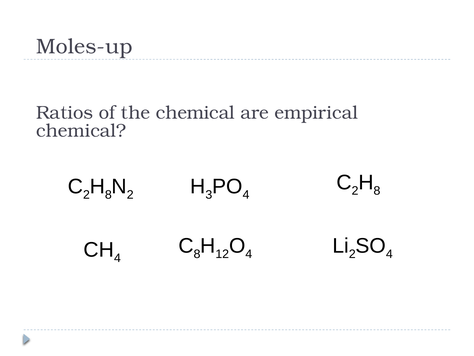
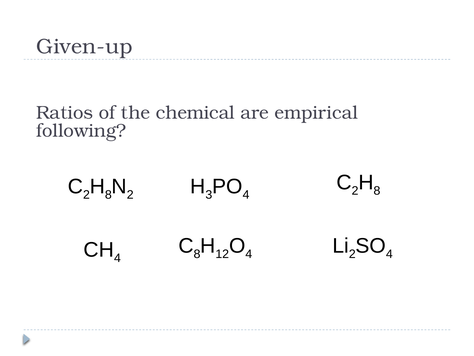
Moles-up: Moles-up -> Given-up (84, 46)
chemical: chemical -> following (81, 130)
